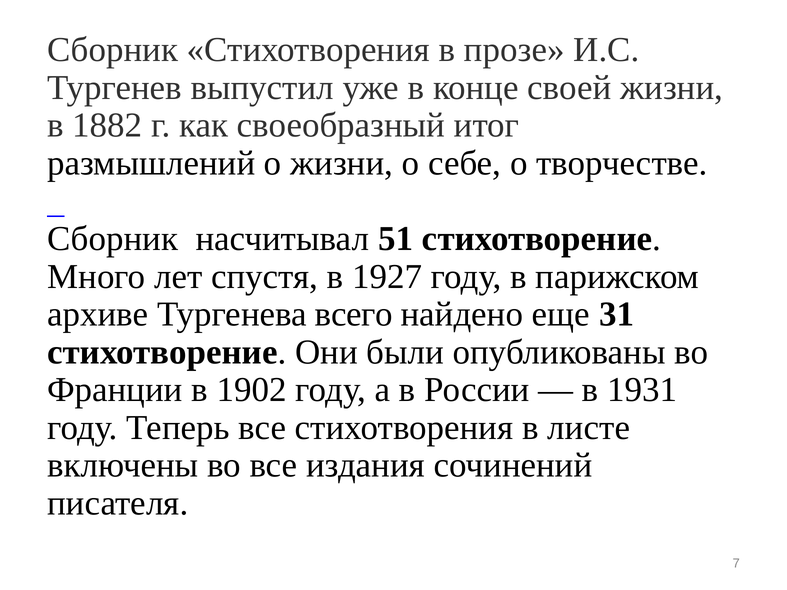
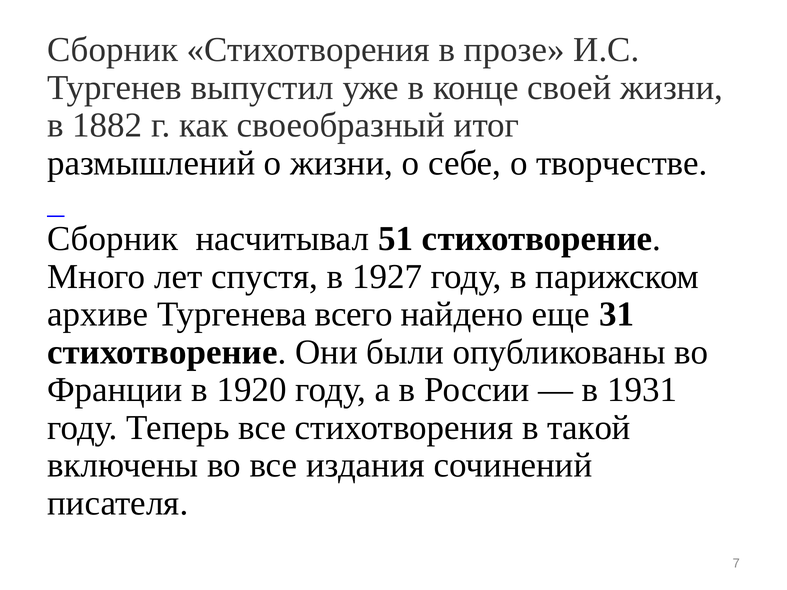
1902: 1902 -> 1920 (252, 390)
листе: листе -> такой (589, 428)
